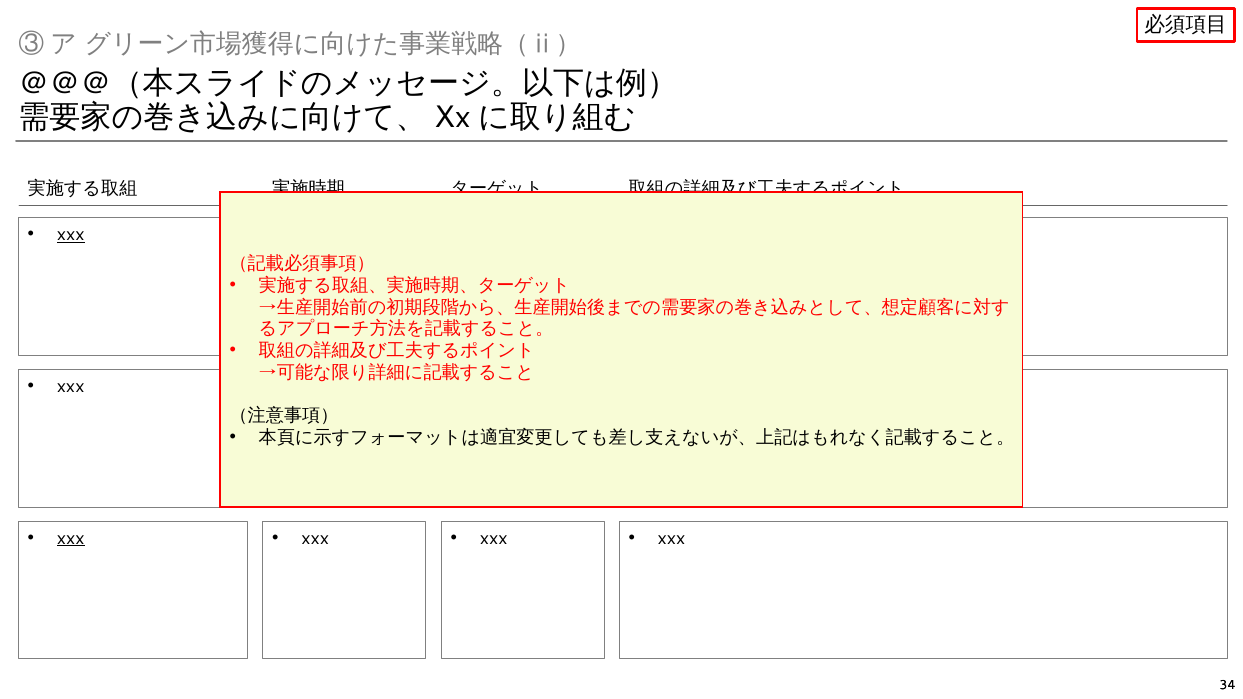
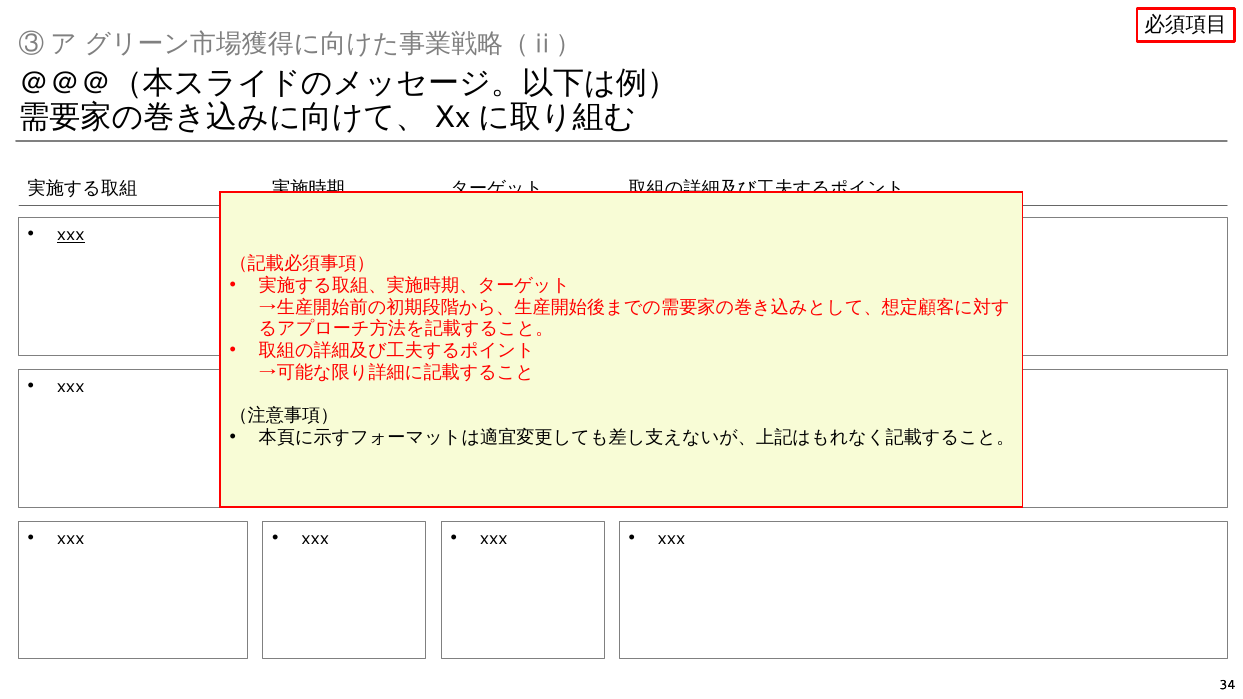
xxx underline: present -> none (71, 538)
